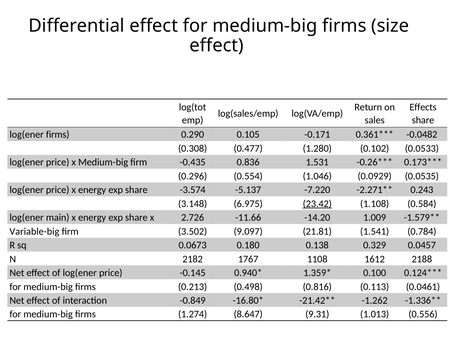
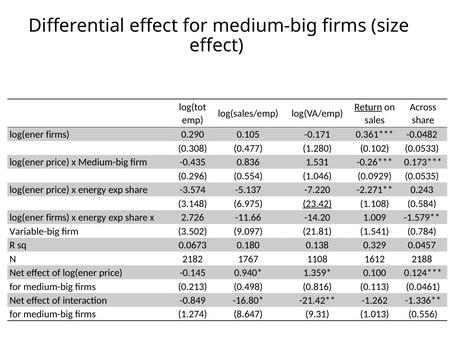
Return underline: none -> present (368, 107)
Effects: Effects -> Across (423, 107)
main: main -> firms (58, 217)
